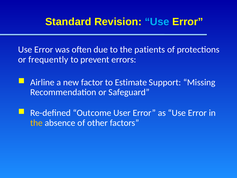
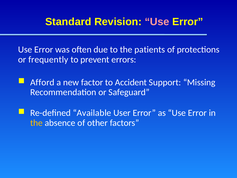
Use colour: light blue -> pink (157, 22)
Airline: Airline -> Afford (42, 82)
Estimate: Estimate -> Accident (131, 82)
Outcome: Outcome -> Available (92, 113)
